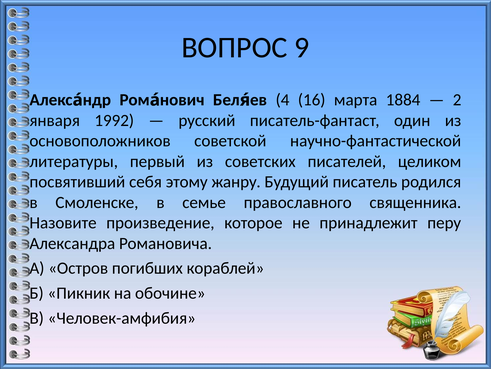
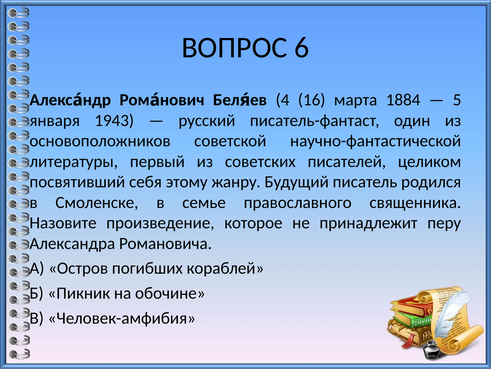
9: 9 -> 6 (302, 48)
2: 2 -> 5 (457, 100)
1992: 1992 -> 1943 (114, 120)
